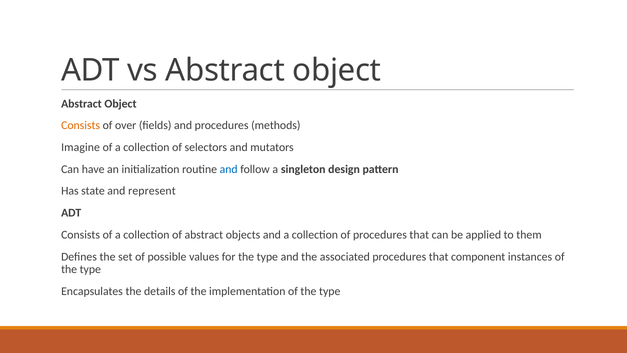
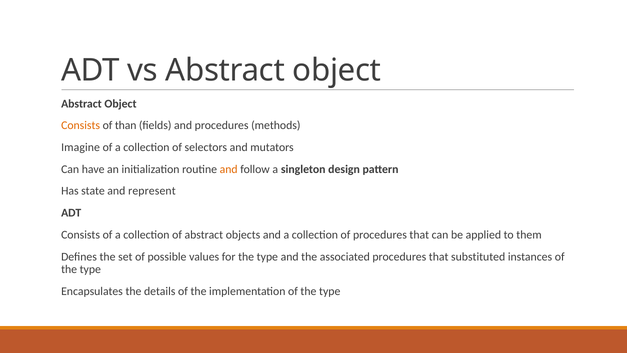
over: over -> than (126, 125)
and colour: blue -> orange (229, 169)
component: component -> substituted (478, 256)
